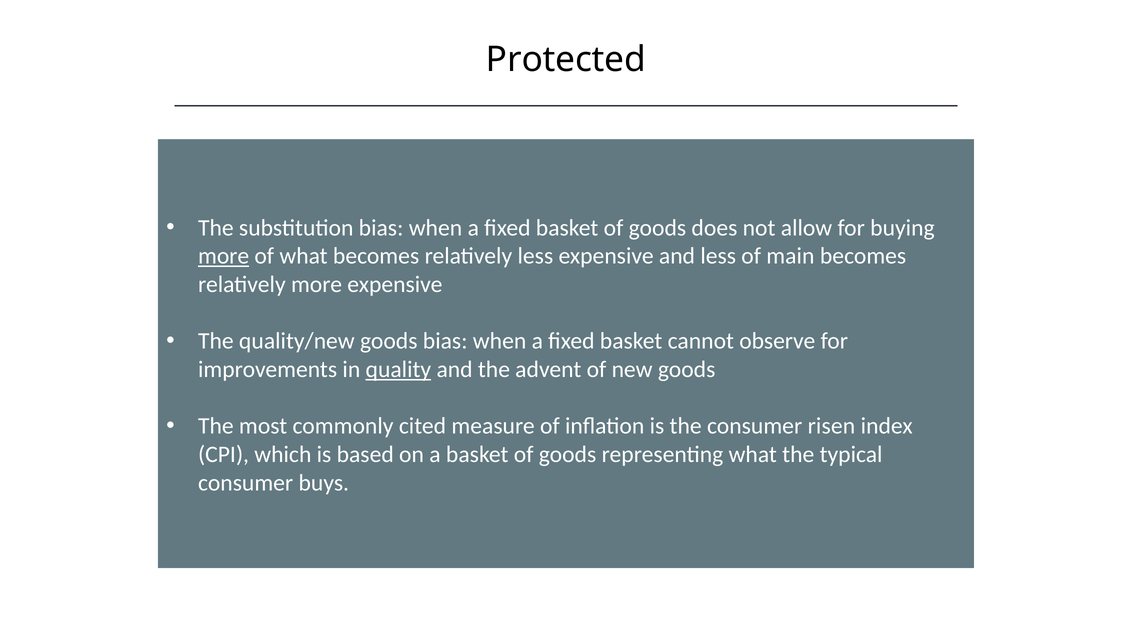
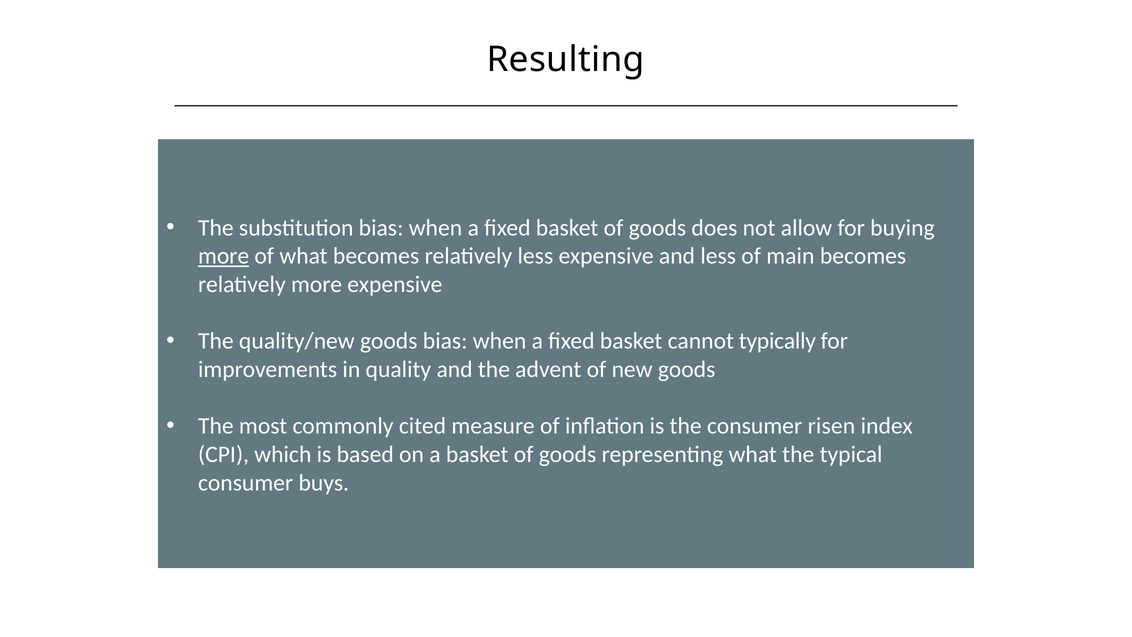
Protected: Protected -> Resulting (566, 59)
observe: observe -> typically (777, 341)
quality underline: present -> none (398, 369)
